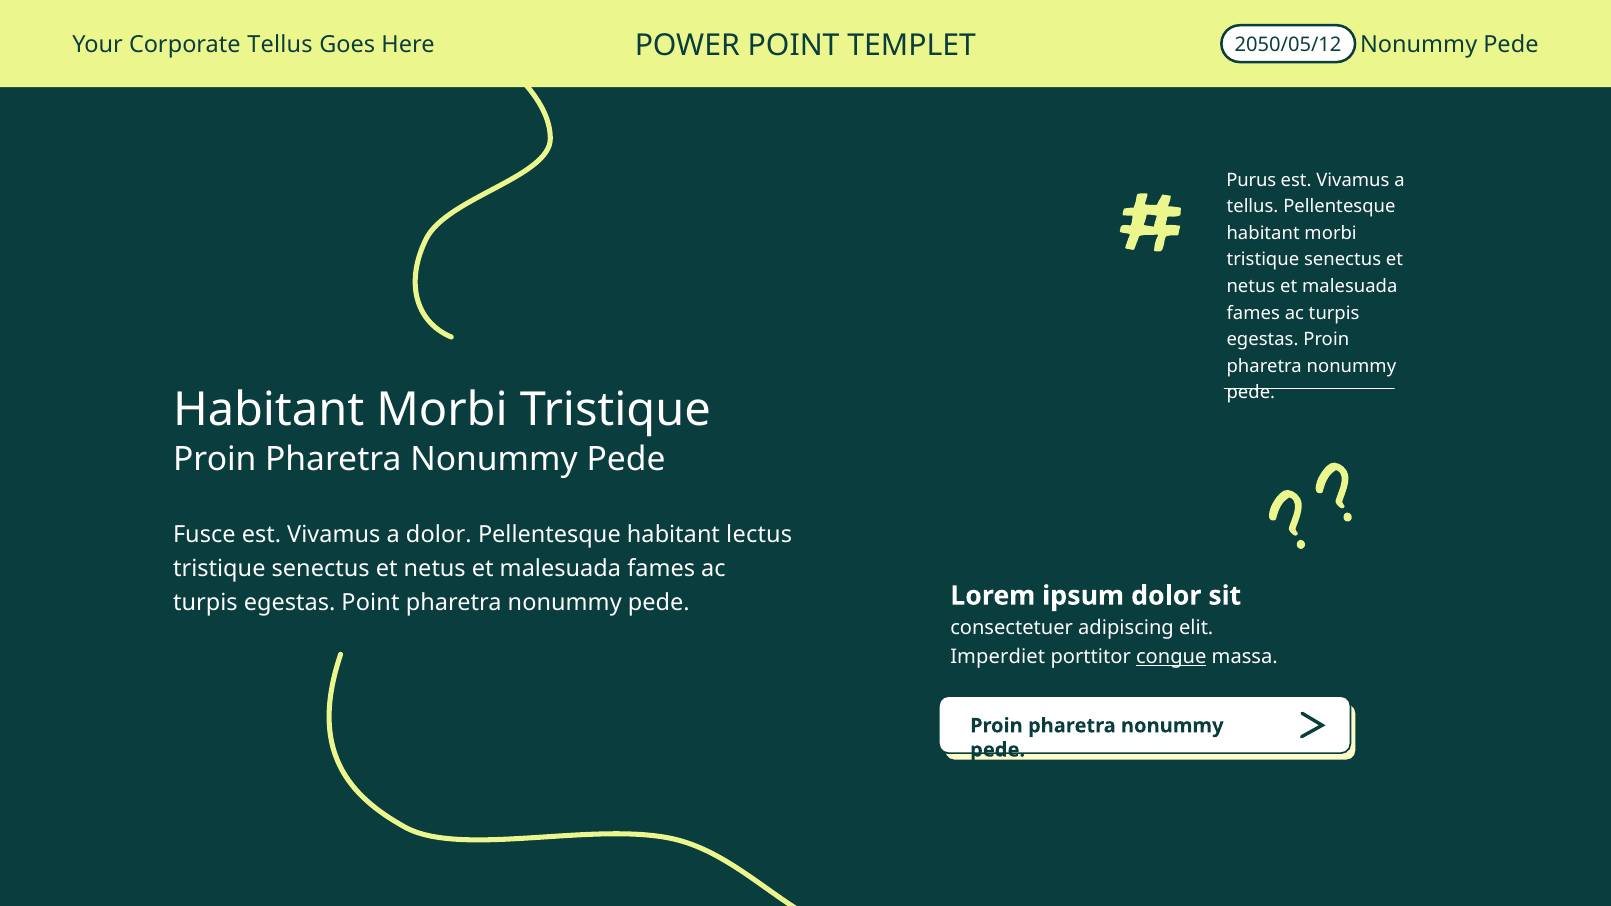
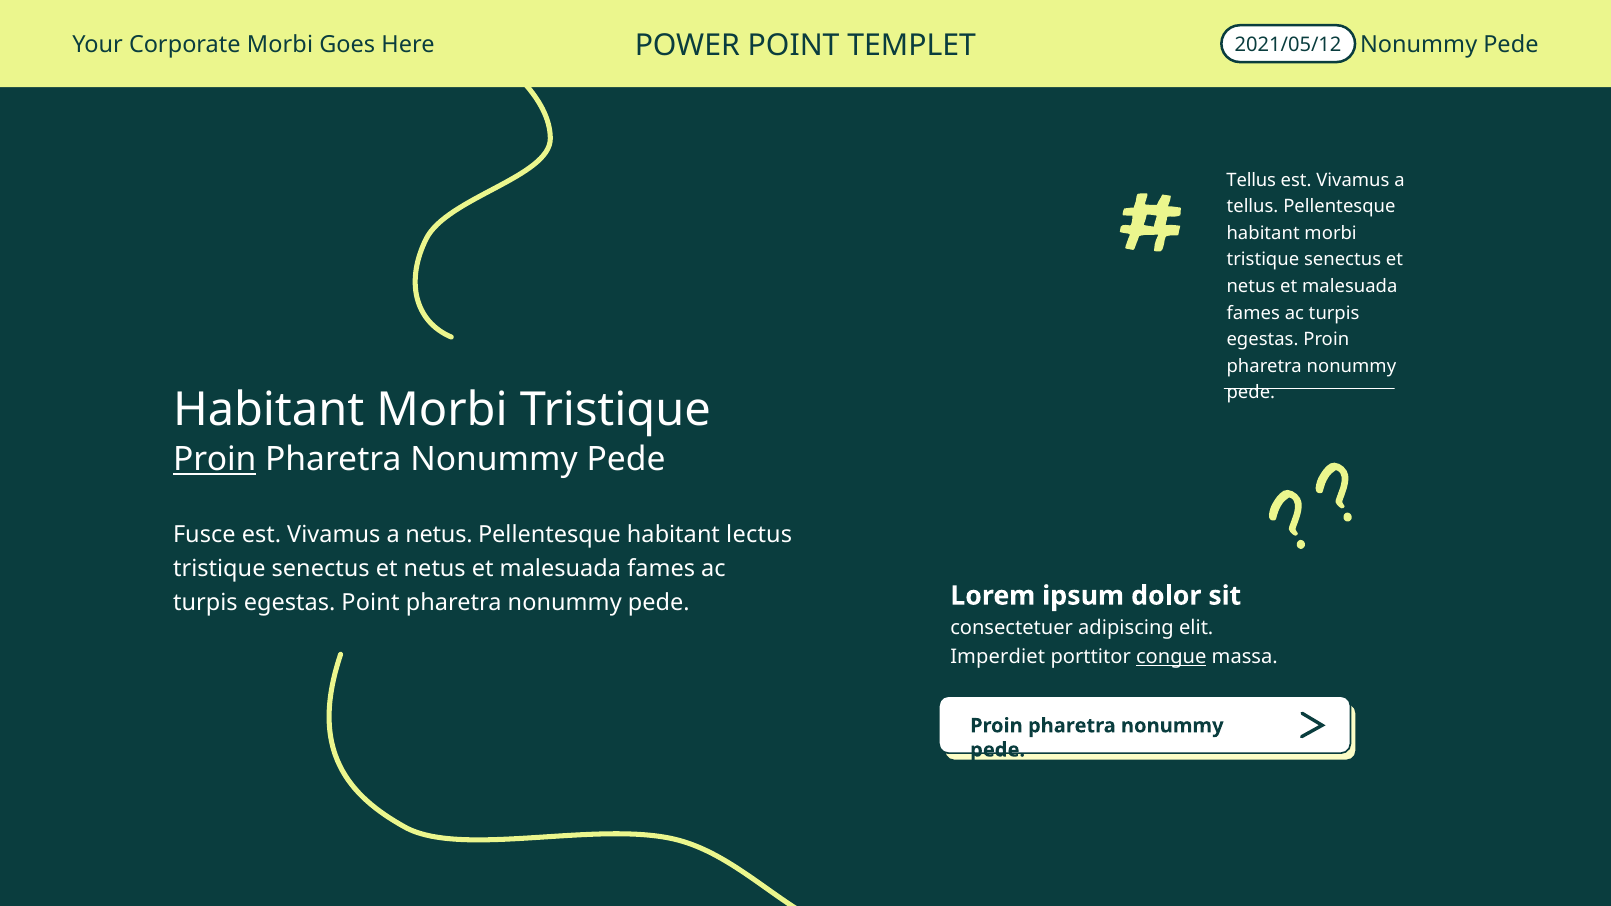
Corporate Tellus: Tellus -> Morbi (280, 45)
2050/05/12: 2050/05/12 -> 2021/05/12 (1288, 45)
Purus: Purus -> Tellus (1251, 180)
Proin underline: none -> present (215, 460)
a dolor: dolor -> netus (439, 535)
